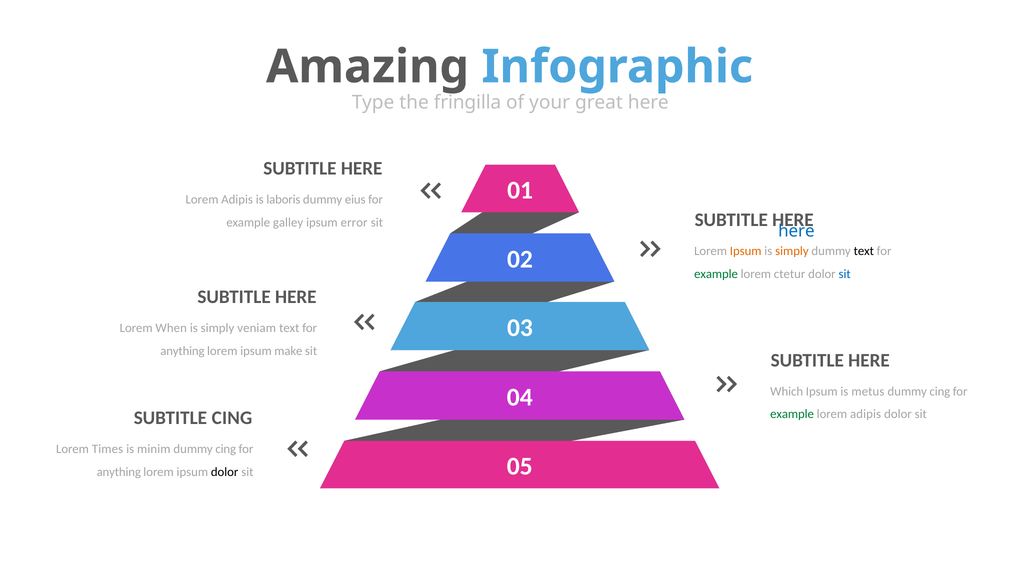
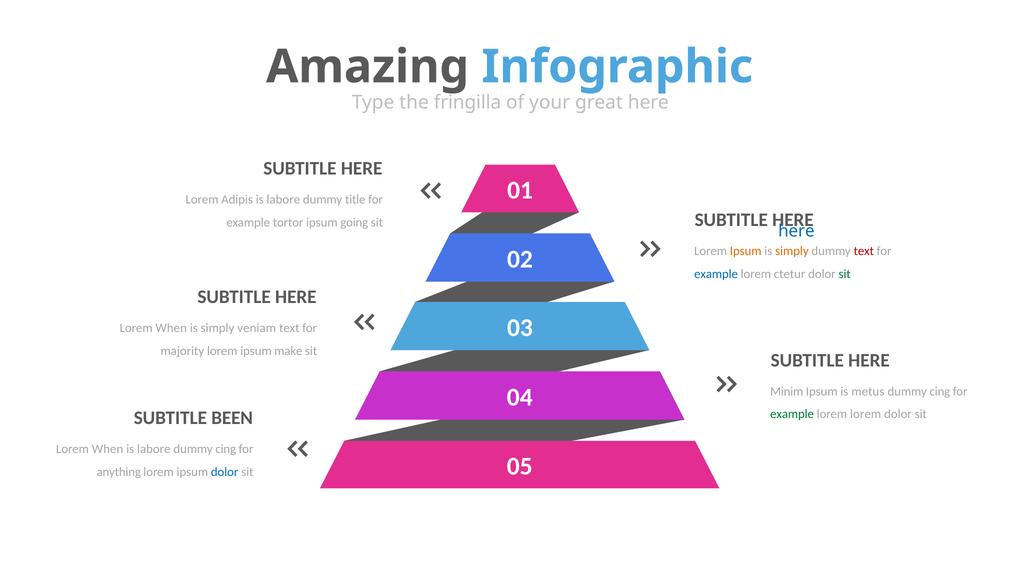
laboris: laboris -> labore (283, 200)
dummy eius: eius -> title (355, 200)
galley: galley -> tortor (288, 223)
error: error -> going (354, 223)
text colour: black -> red (864, 251)
example colour: green -> blue (716, 274)
sit colour: blue -> green (845, 274)
anything: anything -> majority (182, 351)
Which: Which -> Minim (787, 392)
adipis: adipis -> lorem (866, 414)
SUBTITLE CING: CING -> BEEN (232, 418)
Times: Times -> When (108, 449)
minim: minim -> labore (154, 449)
dolor colour: black -> blue (225, 472)
